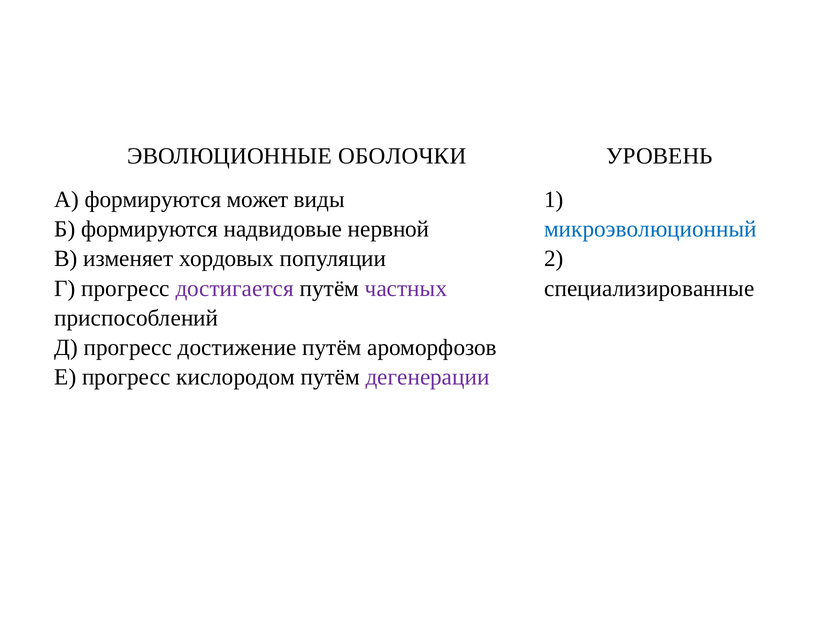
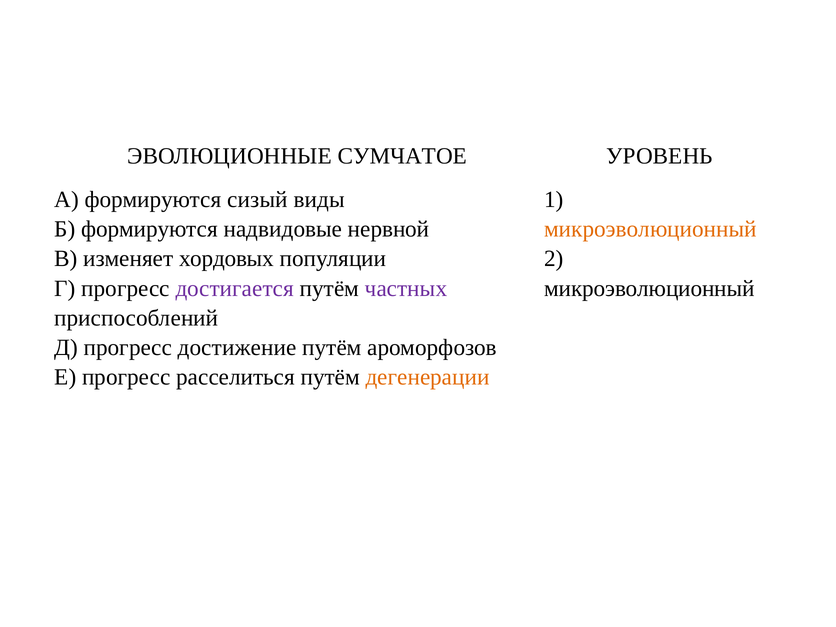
ОБОЛОЧКИ: ОБОЛОЧКИ -> СУМЧАТОЕ (402, 156)
может: может -> сизый (257, 200)
микроэволюционный colour: blue -> orange (651, 229)
специализированные: специализированные -> микроэволюционный (649, 288)
кислородом: кислородом -> расселиться (236, 377)
дегенерации colour: purple -> orange (428, 377)
